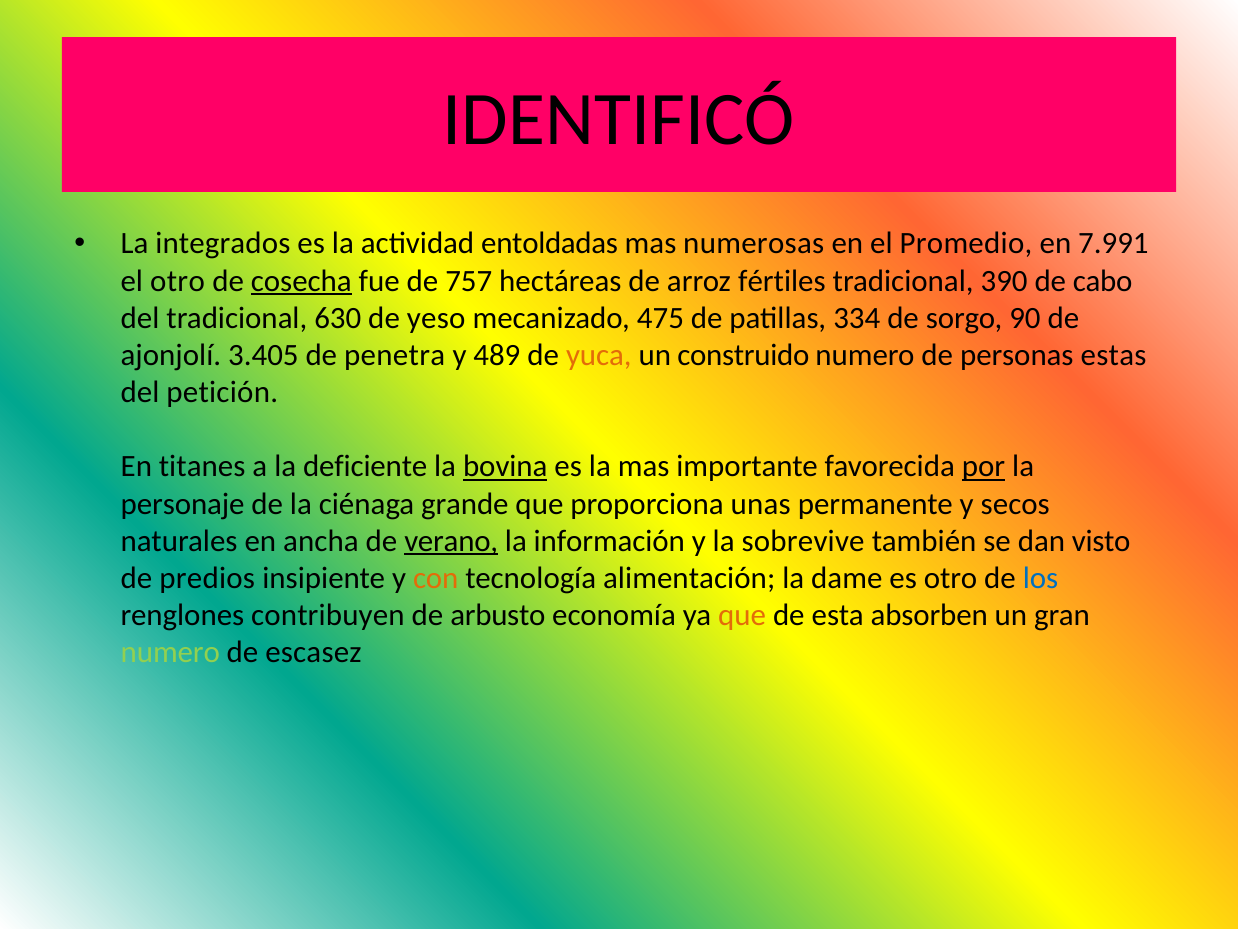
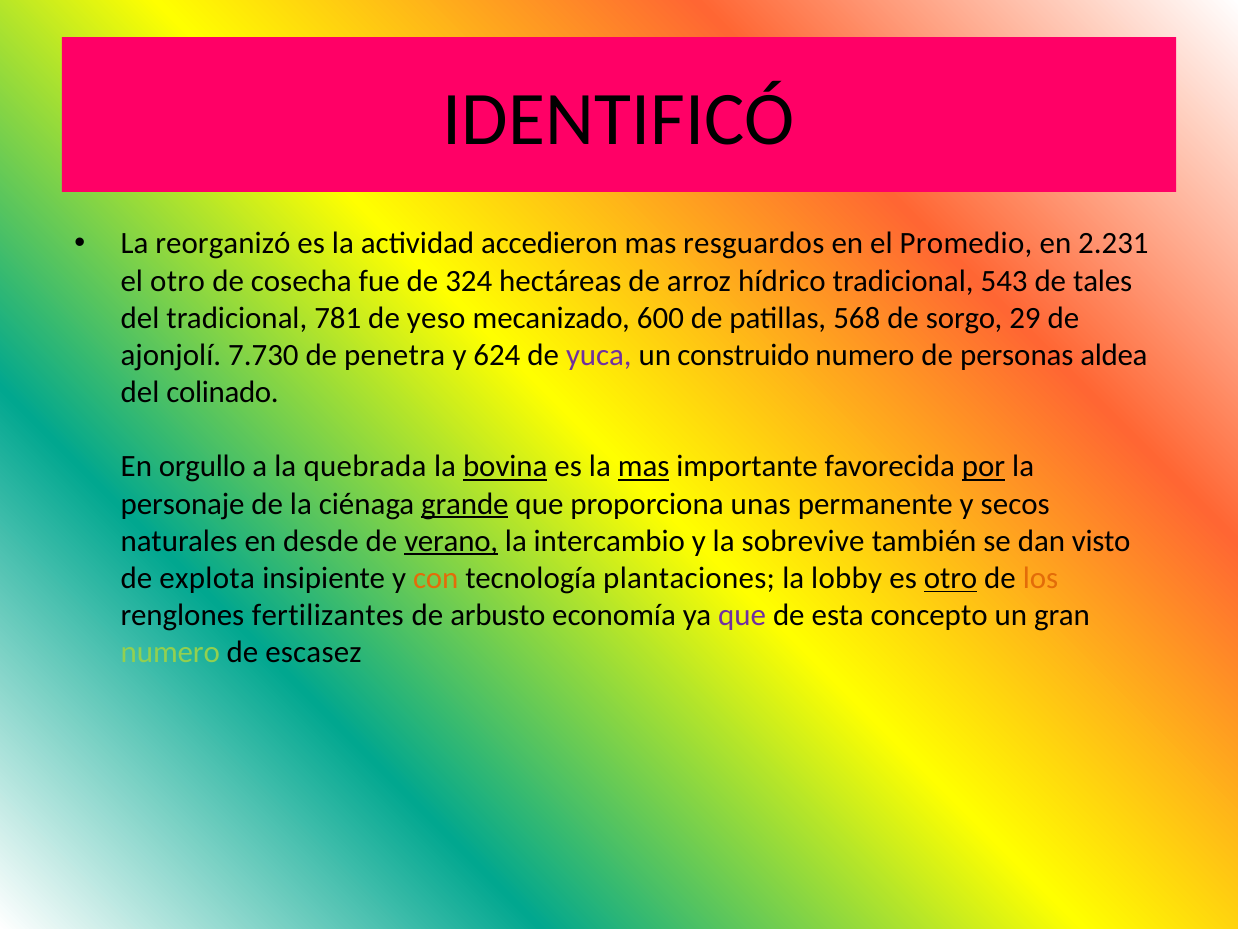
integrados: integrados -> reorganizó (223, 244)
entoldadas: entoldadas -> accedieron (550, 244)
numerosas: numerosas -> resguardos (754, 244)
7.991: 7.991 -> 2.231 (1113, 244)
cosecha underline: present -> none (301, 281)
757: 757 -> 324 (469, 281)
fértiles: fértiles -> hídrico (782, 281)
390: 390 -> 543 (1004, 281)
cabo: cabo -> tales (1103, 281)
630: 630 -> 781 (338, 318)
475: 475 -> 600 (660, 318)
334: 334 -> 568 (857, 318)
90: 90 -> 29 (1025, 318)
3.405: 3.405 -> 7.730 (263, 355)
489: 489 -> 624 (497, 355)
yuca colour: orange -> purple (599, 355)
estas: estas -> aldea (1114, 355)
petición: petición -> colinado (223, 392)
titanes: titanes -> orgullo (202, 466)
deficiente: deficiente -> quebrada (365, 466)
mas underline: none -> present (644, 466)
grande underline: none -> present (465, 504)
ancha: ancha -> desde (321, 541)
información: información -> intercambio (609, 541)
predios: predios -> explota (207, 578)
alimentación: alimentación -> plantaciones (689, 578)
dame: dame -> lobby (847, 578)
otro underline: none -> present (951, 578)
los colour: blue -> orange (1041, 578)
contribuyen: contribuyen -> fertilizantes (328, 615)
que colour: orange -> purple (742, 615)
absorben: absorben -> concepto (929, 615)
